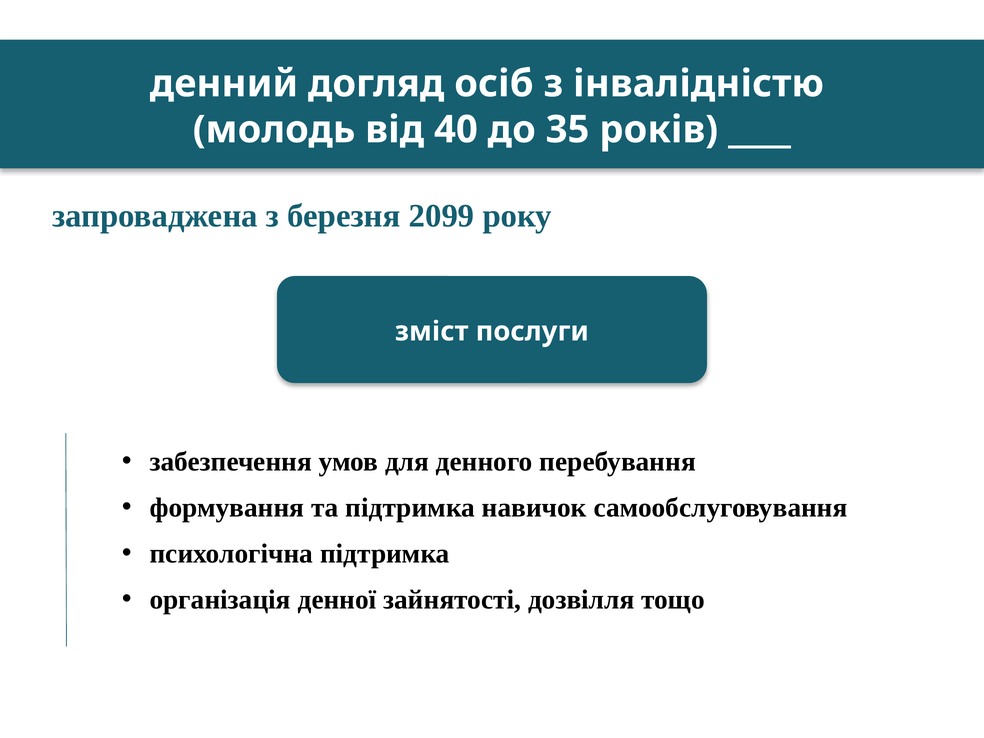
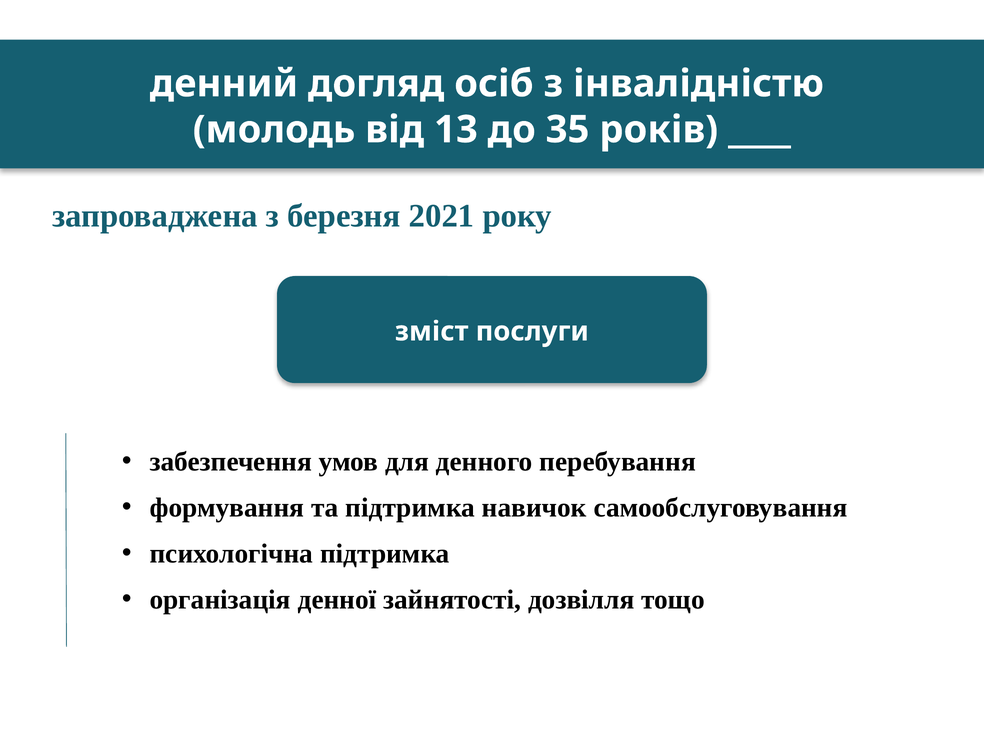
40: 40 -> 13 (456, 130)
2099: 2099 -> 2021 (442, 216)
